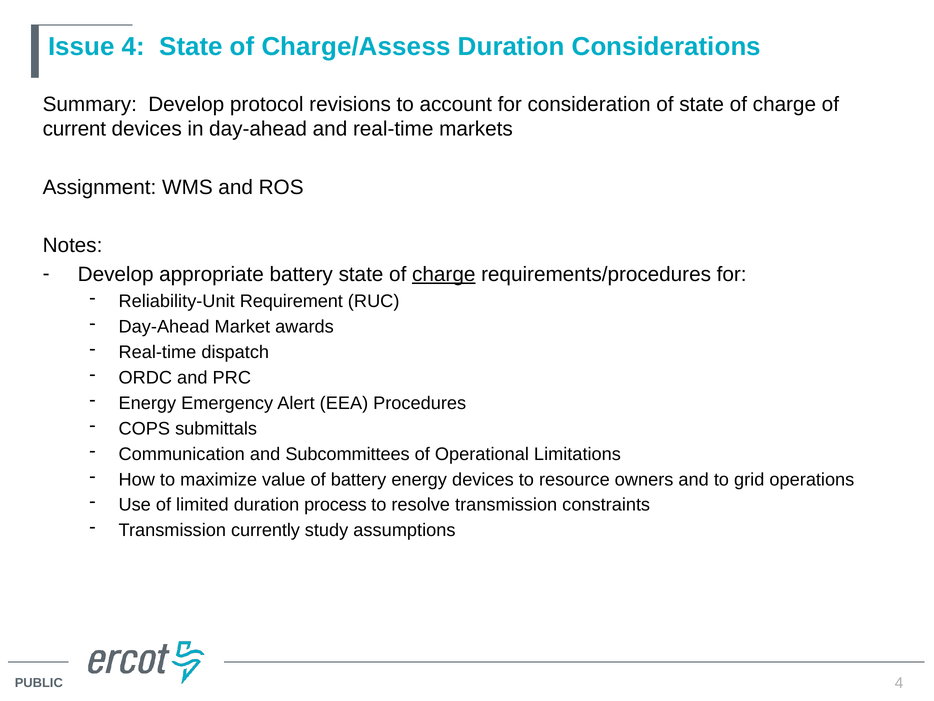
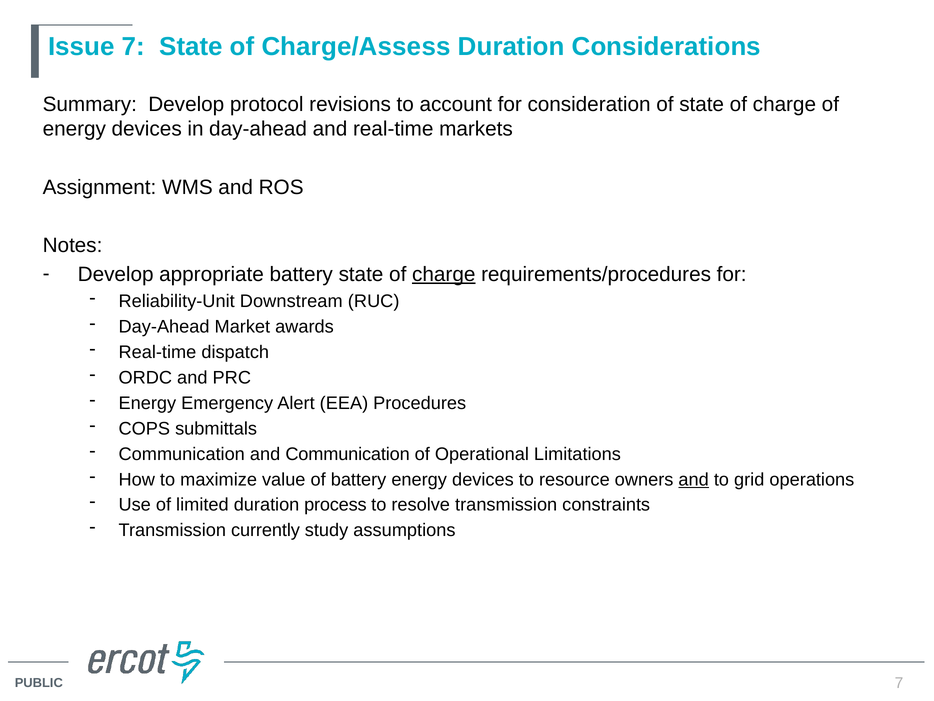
Issue 4: 4 -> 7 (133, 47)
current: current -> energy (74, 129)
Requirement: Requirement -> Downstream (291, 301)
and Subcommittees: Subcommittees -> Communication (348, 454)
and underline: none -> present (694, 479)
4: 4 -> 7 (899, 682)
